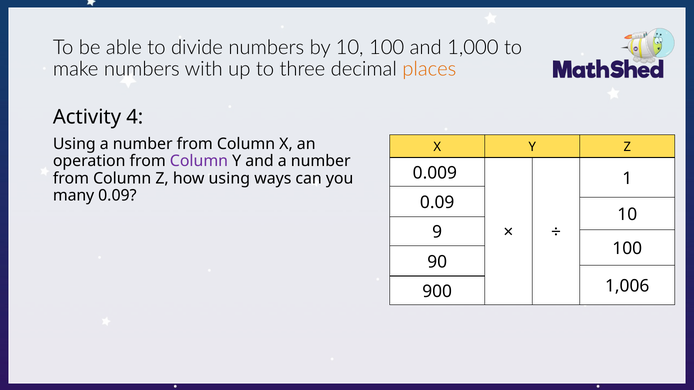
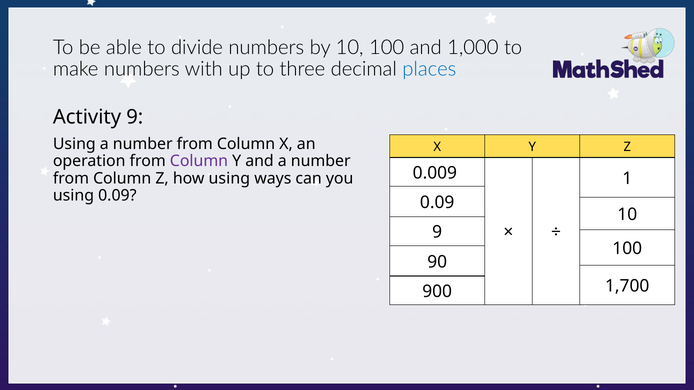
places colour: orange -> blue (429, 69)
Activity 4: 4 -> 9 (135, 117)
many: many -> using (73, 196)
1,006: 1,006 -> 1,700 (627, 286)
